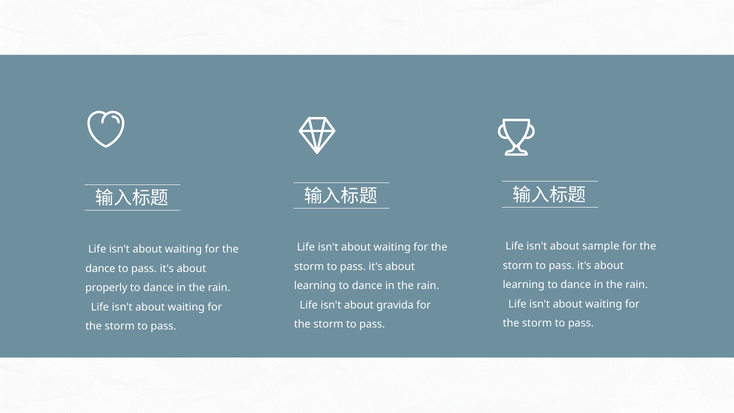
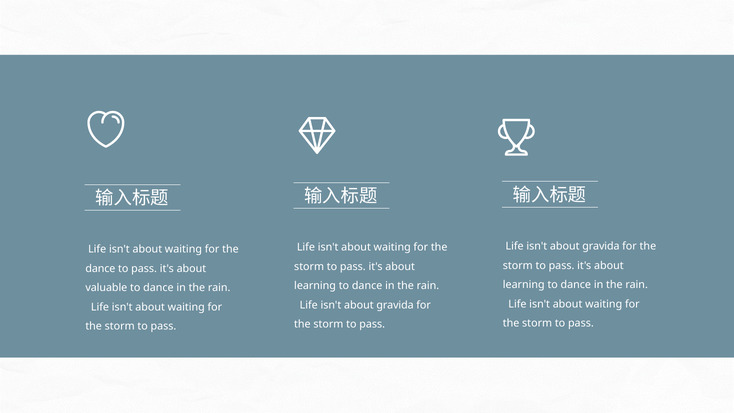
sample: sample -> gravida (601, 246)
properly: properly -> valuable (106, 288)
